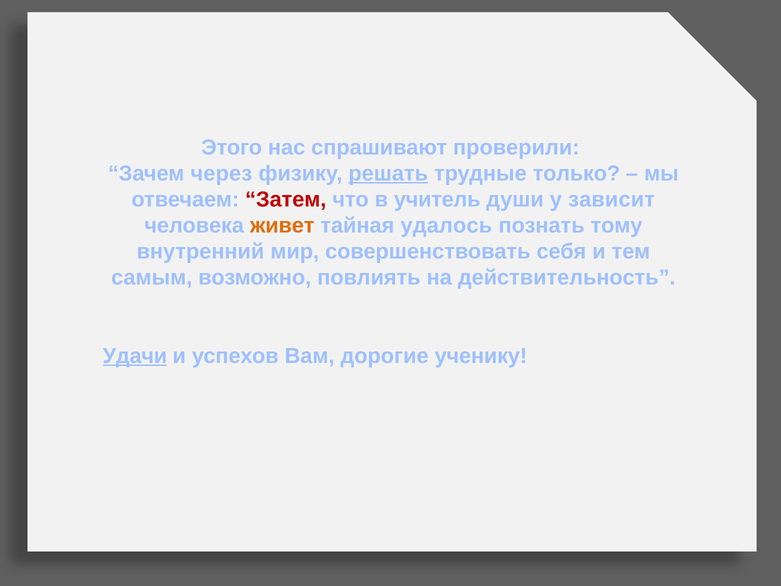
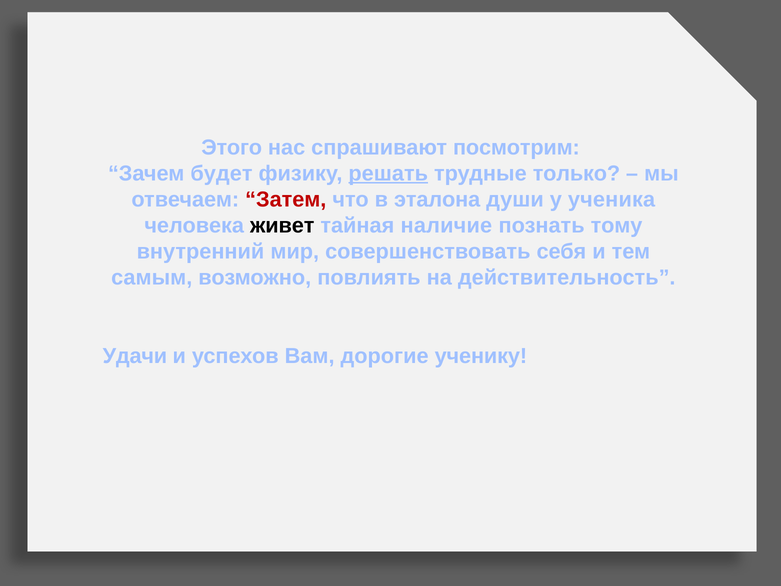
проверили: проверили -> посмотрим (516, 147)
через: через -> будет (221, 173)
учитель: учитель -> эталона (437, 200)
зависит: зависит -> ученика (612, 200)
живет colour: orange -> black (282, 226)
удалось: удалось -> наличие (446, 226)
Удачи underline: present -> none (135, 356)
